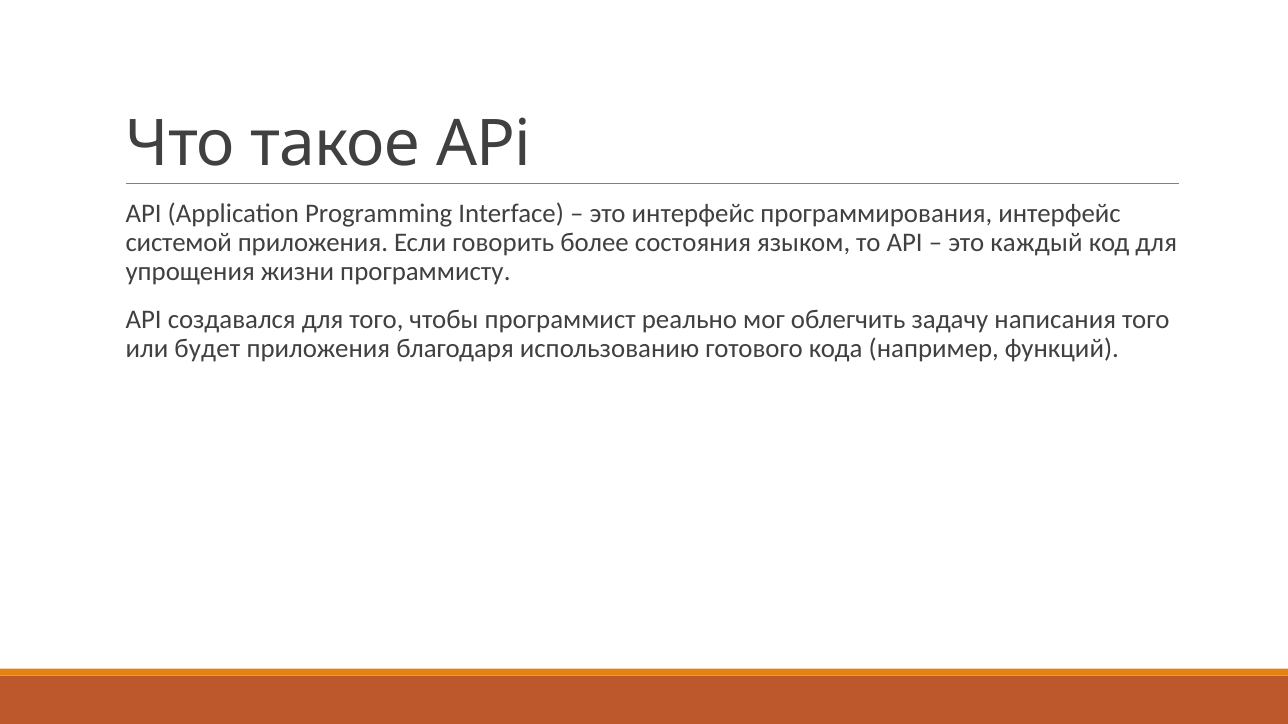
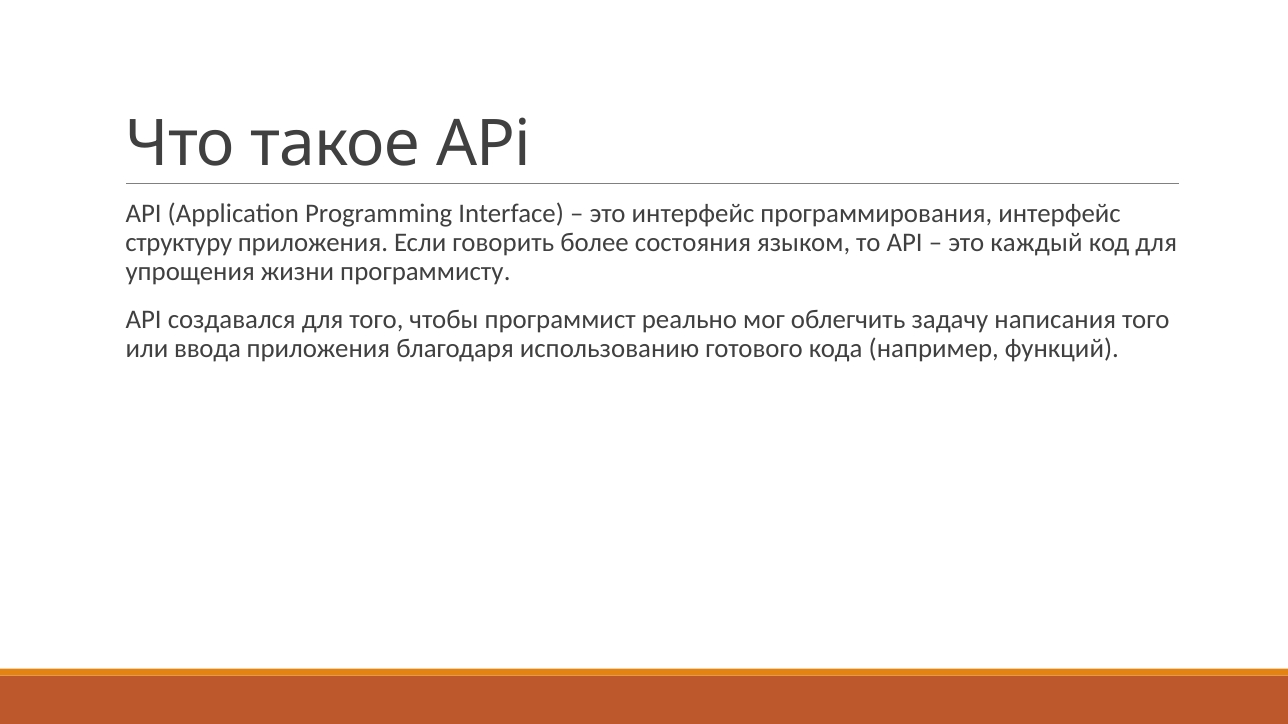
системой: системой -> структуру (179, 243)
будет: будет -> ввода (208, 349)
